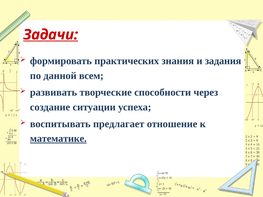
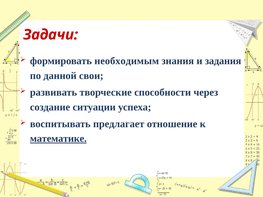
Задачи underline: present -> none (51, 35)
практических: практических -> необходимым (127, 61)
всем: всем -> свои (91, 76)
